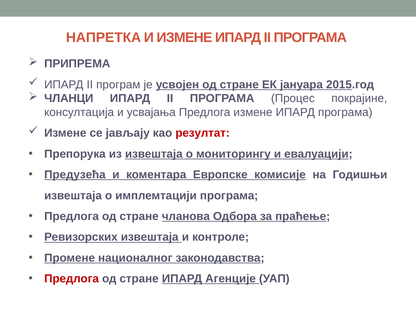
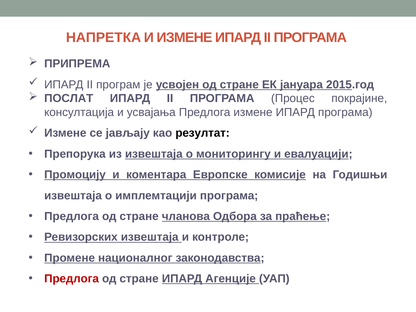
ЧЛАНЦИ: ЧЛАНЦИ -> ПОСЛАТ (69, 98)
резултат colour: red -> black (203, 133)
Предузећа: Предузећа -> Промоцију (75, 175)
